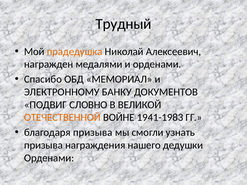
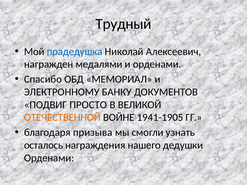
прадедушка colour: orange -> blue (75, 52)
СЛОВНО: СЛОВНО -> ПРОСТО (88, 105)
1941-1983: 1941-1983 -> 1941-1905 (160, 118)
призыва: призыва -> осталось (44, 145)
